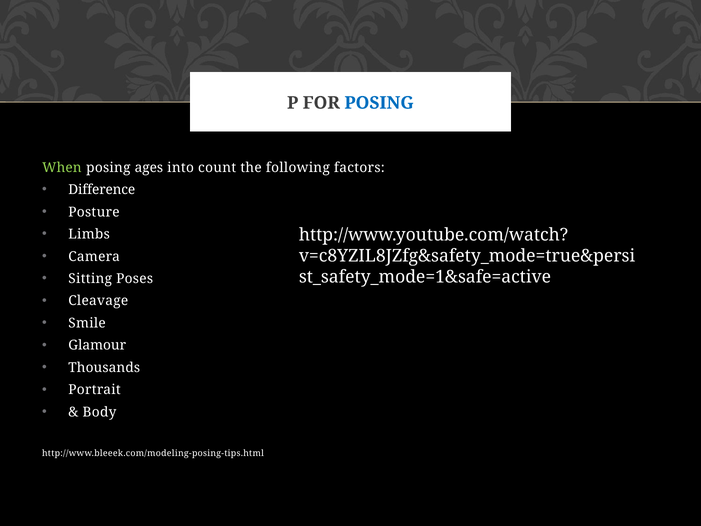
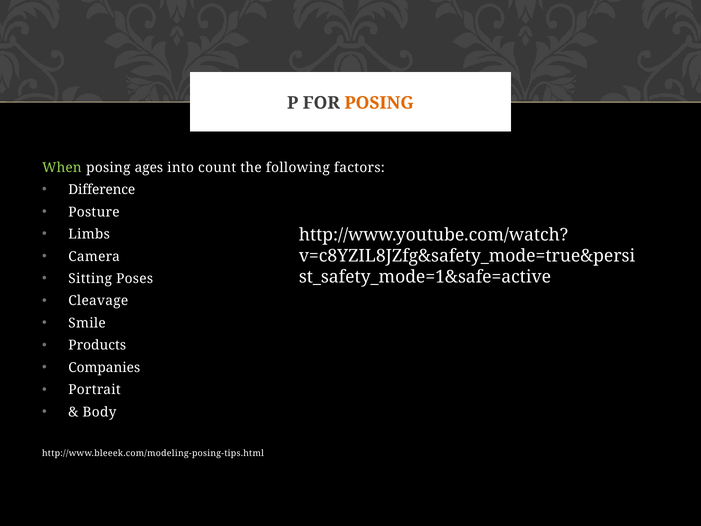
POSING colour: blue -> orange (379, 103)
Glamour: Glamour -> Products (97, 345)
Thousands: Thousands -> Companies (104, 368)
